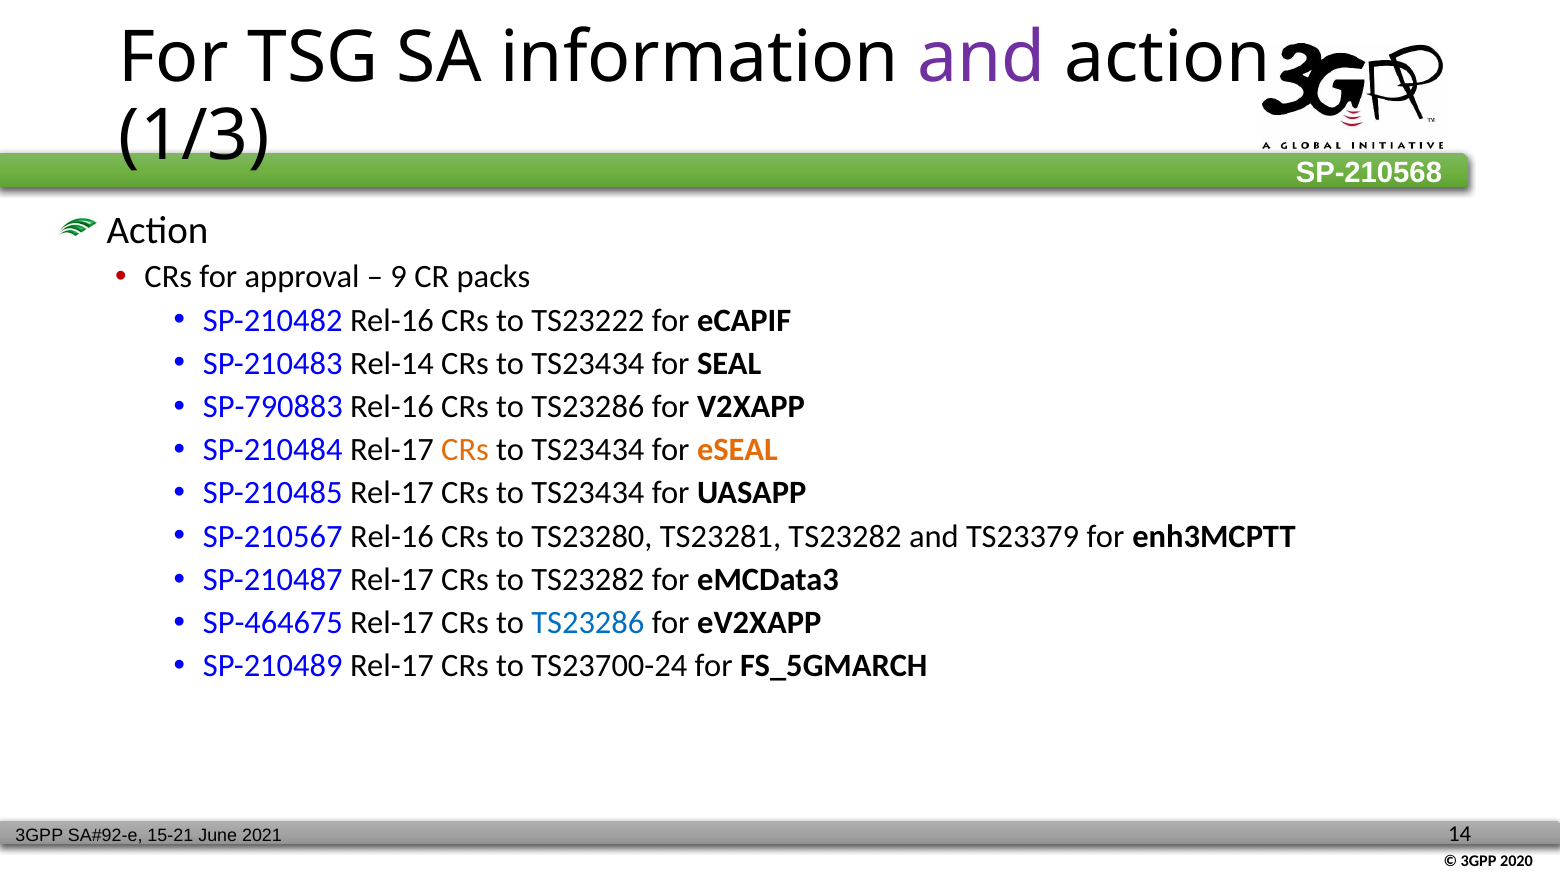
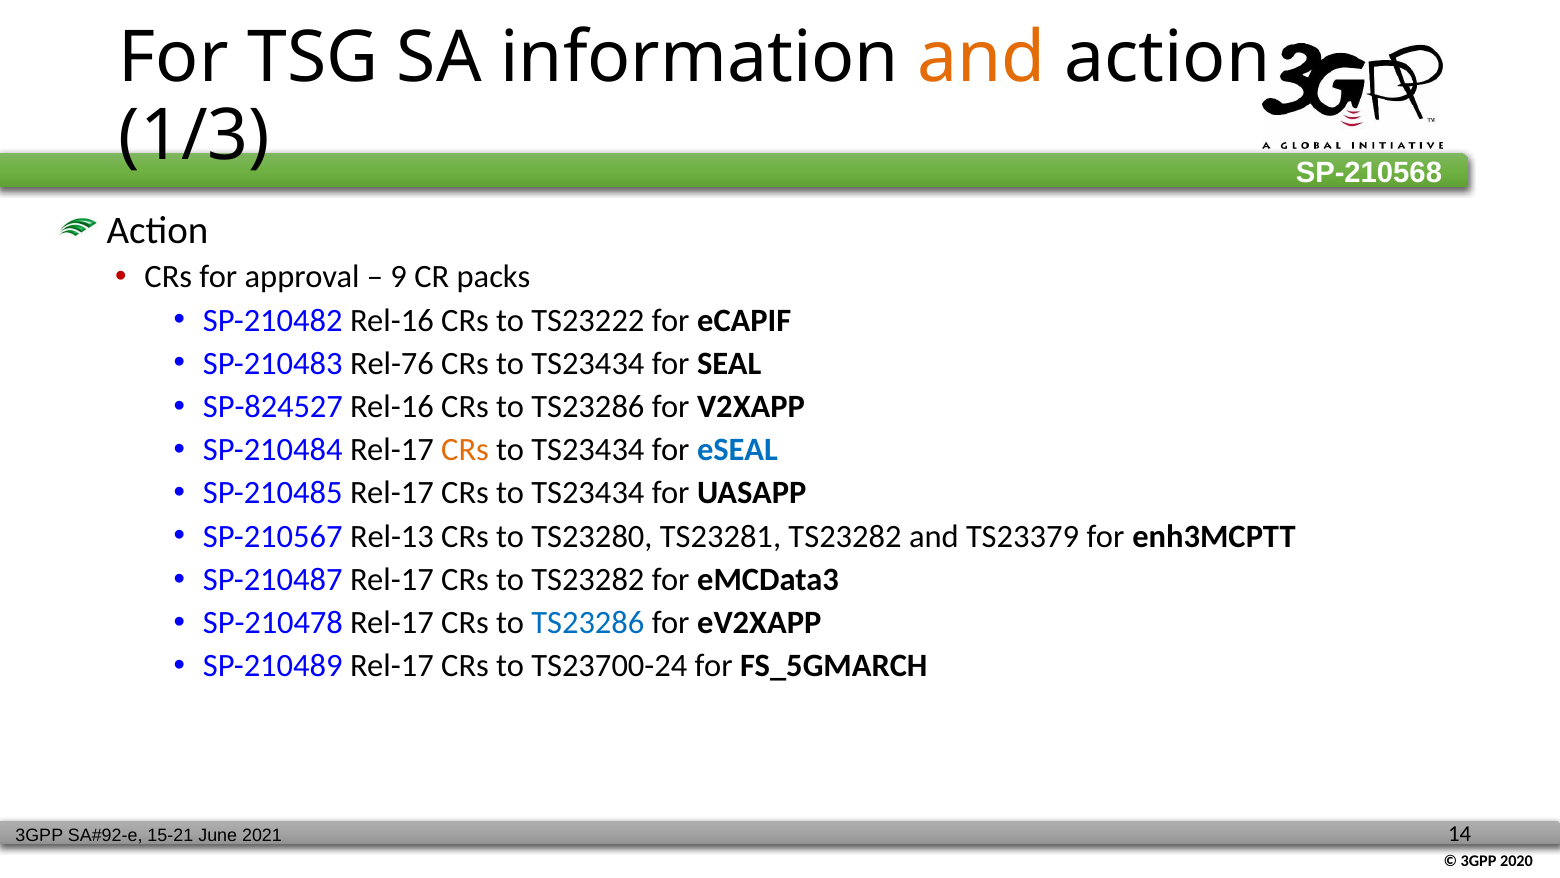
and colour: purple -> orange (982, 58)
Rel-14: Rel-14 -> Rel-76 (392, 363)
SP-790883: SP-790883 -> SP-824527 (273, 407)
eSEAL colour: orange -> blue (737, 450)
SP-210567 Rel-16: Rel-16 -> Rel-13 (392, 536)
SP-464675: SP-464675 -> SP-210478 (273, 623)
